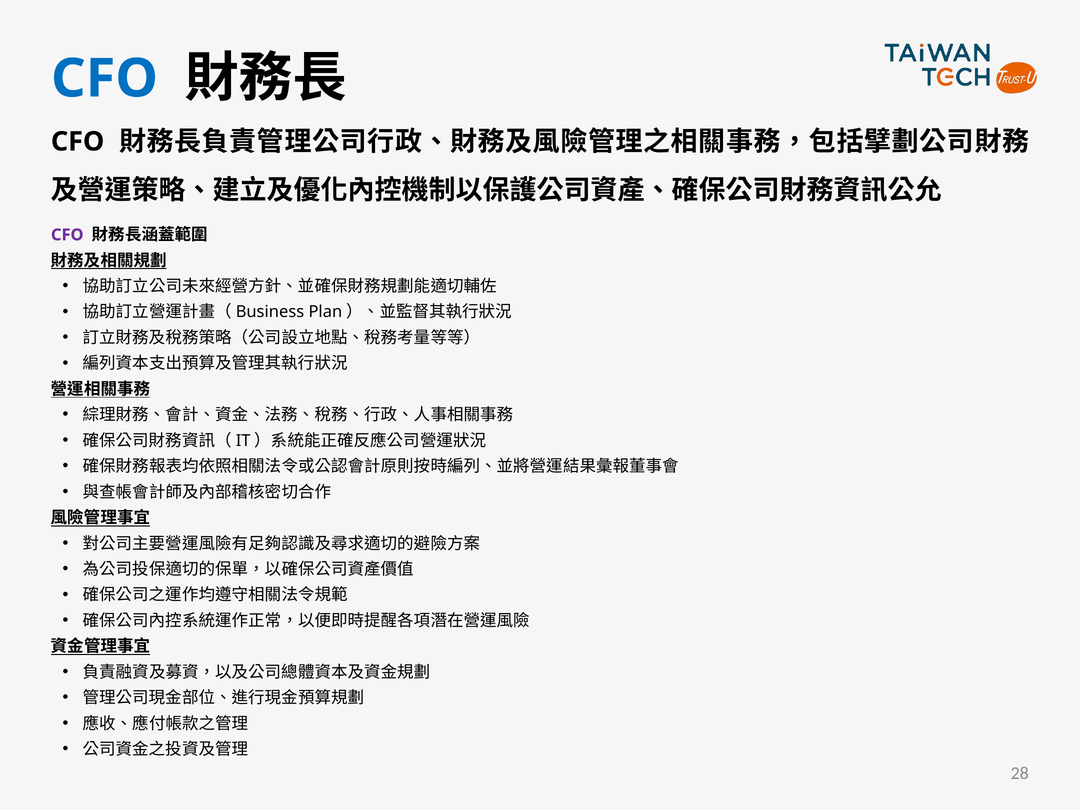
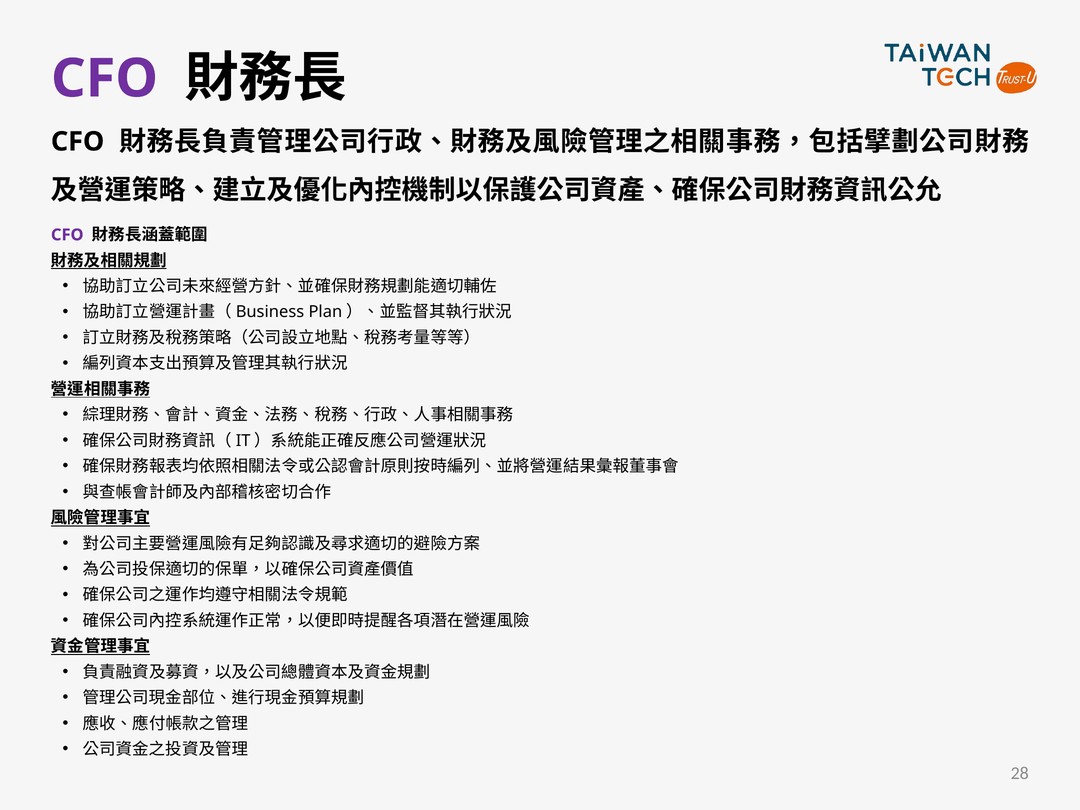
CFO colour: blue -> purple (105, 79)
